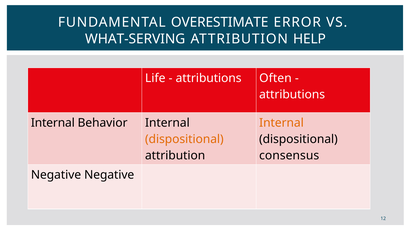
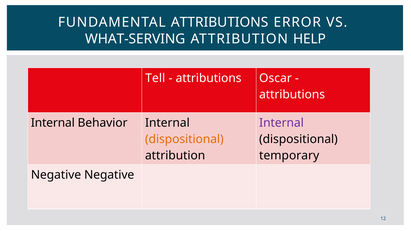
FUNDAMENTAL OVERESTIMATE: OVERESTIMATE -> ATTRIBUTIONS (220, 22)
Life: Life -> Tell (155, 78)
Often: Often -> Oscar (275, 78)
Internal colour: orange -> purple (281, 123)
consensus: consensus -> temporary (289, 156)
